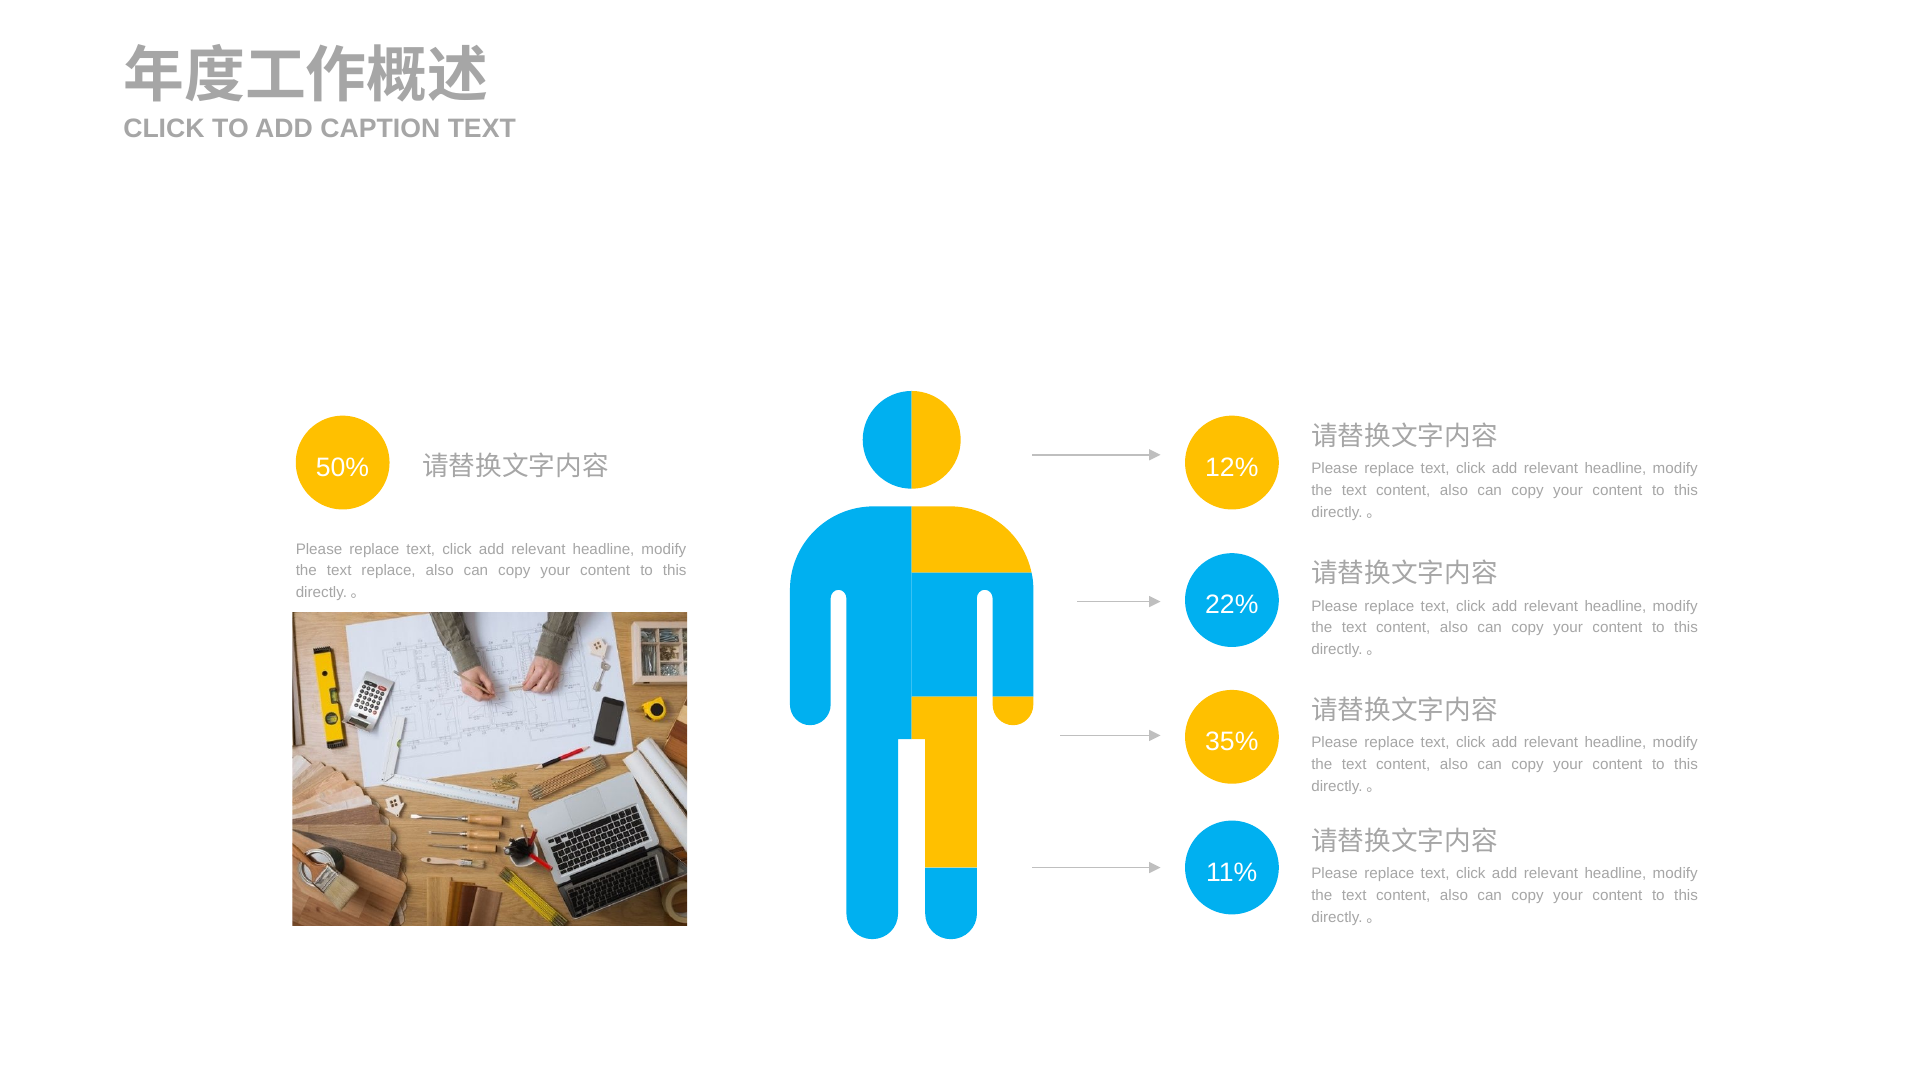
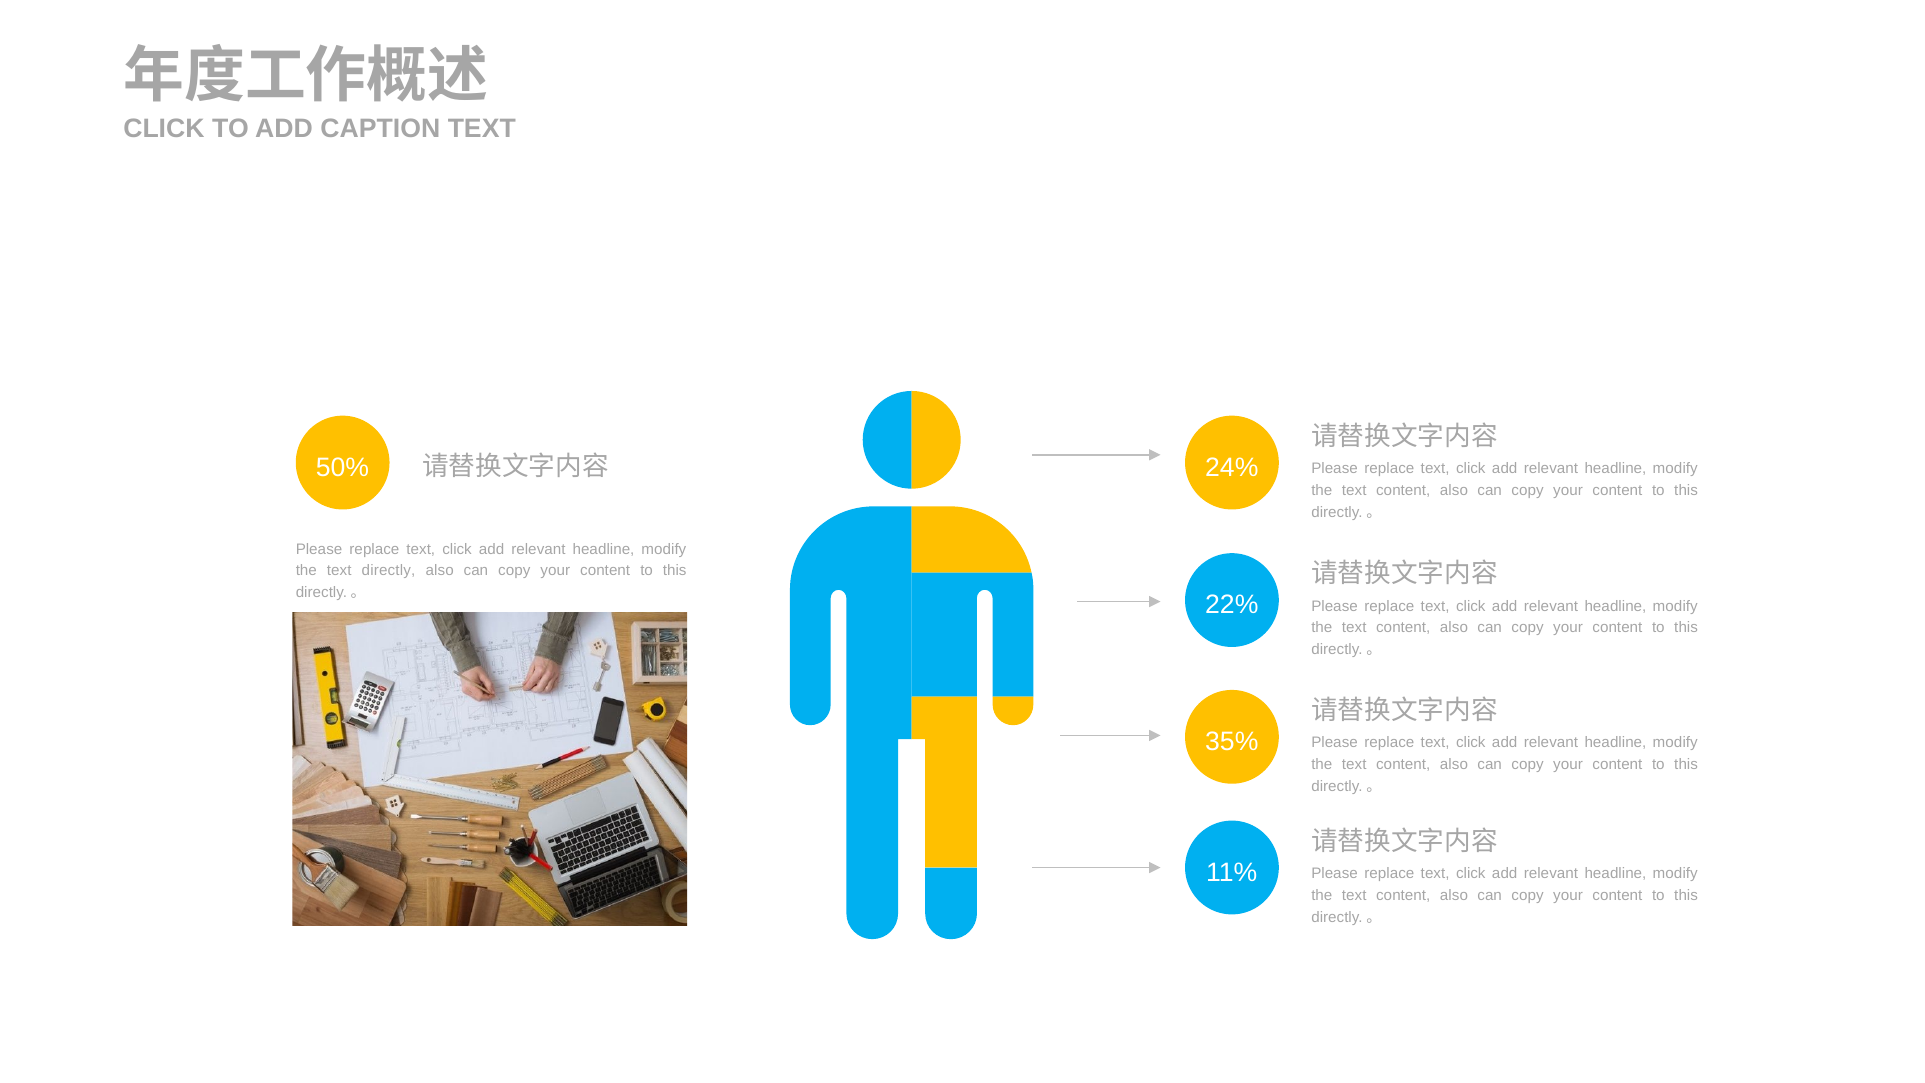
12%: 12% -> 24% (1232, 467)
text replace: replace -> directly (389, 571)
